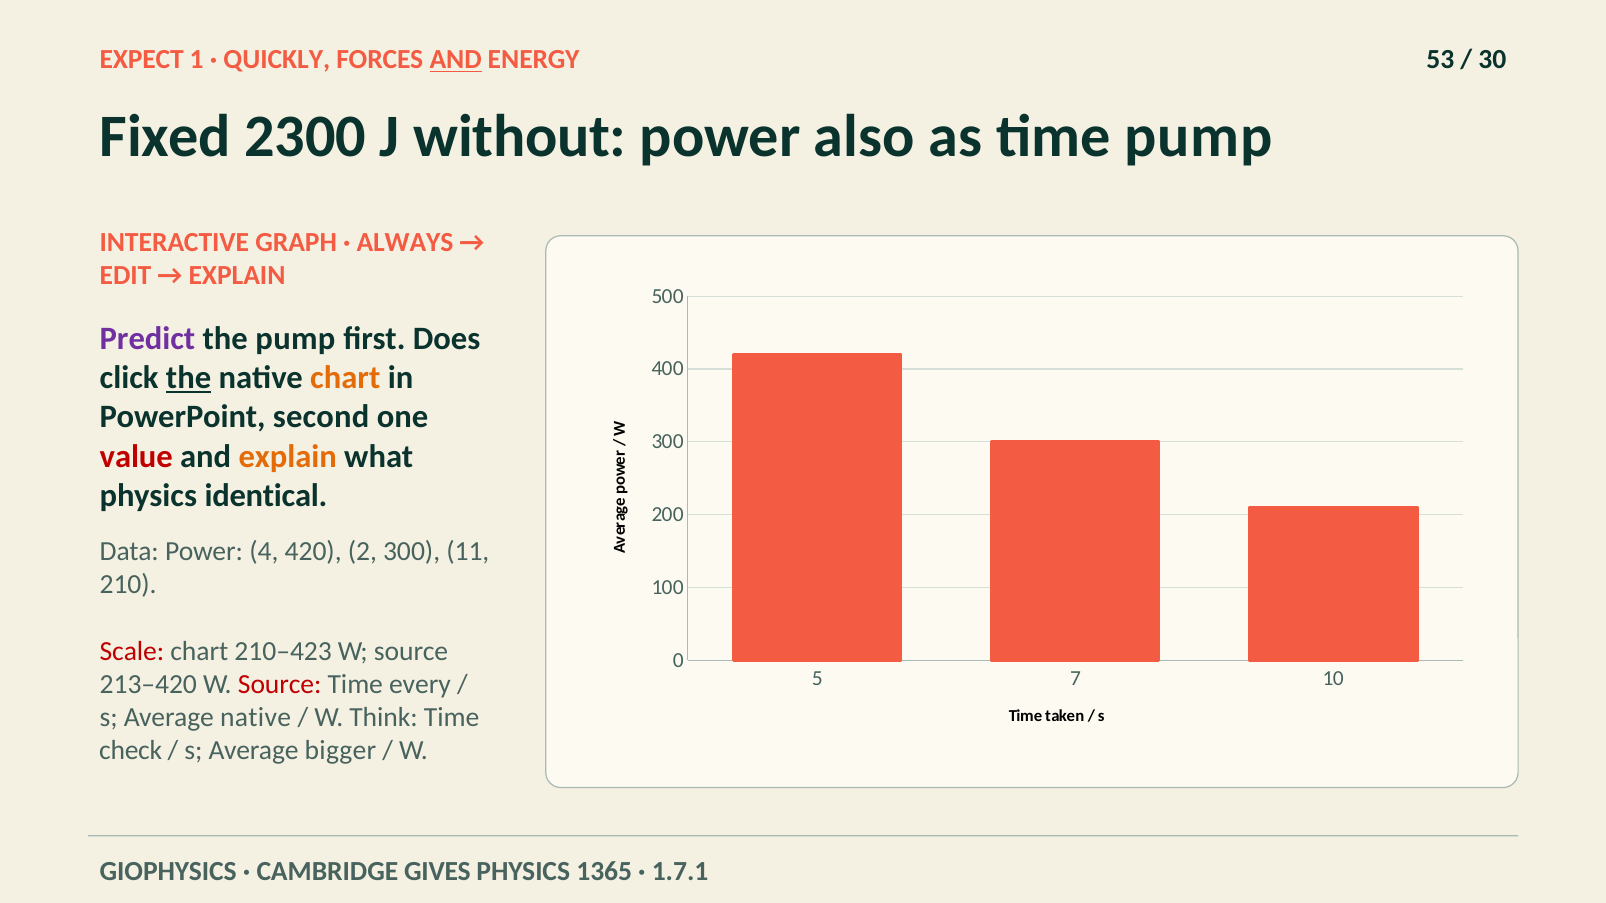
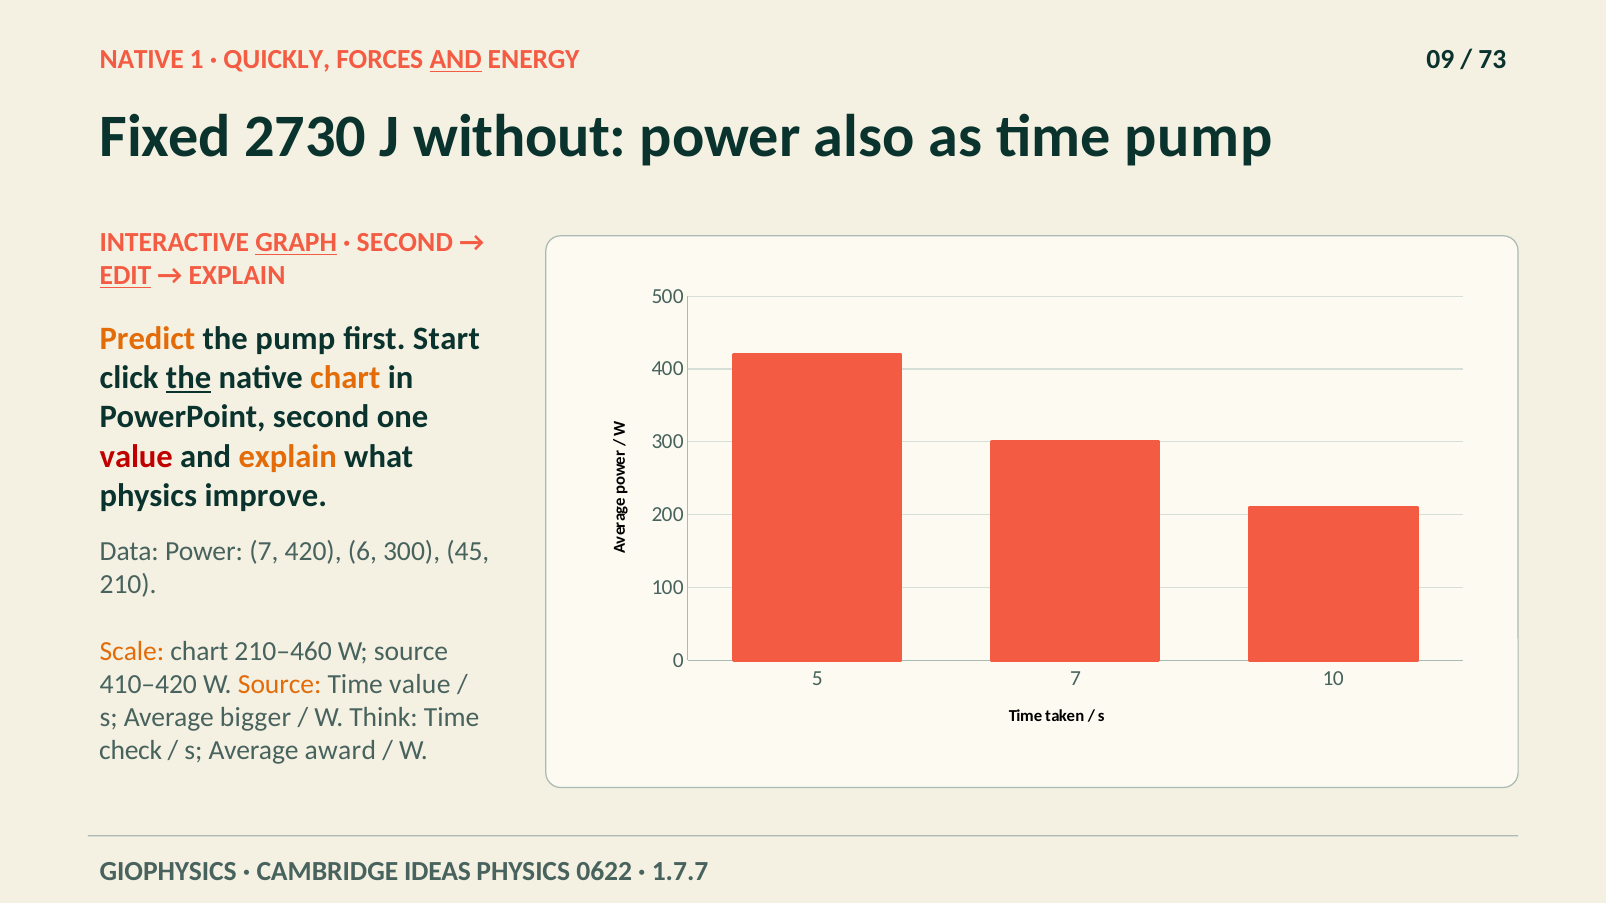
EXPECT: EXPECT -> NATIVE (142, 60)
53: 53 -> 09 (1440, 60)
30: 30 -> 73 (1492, 60)
2300: 2300 -> 2730 (305, 137)
GRAPH underline: none -> present (296, 243)
ALWAYS: ALWAYS -> SECOND (405, 243)
EDIT underline: none -> present (125, 276)
Predict colour: purple -> orange (147, 339)
Does: Does -> Start (446, 339)
identical: identical -> improve (266, 496)
Power 4: 4 -> 7 (264, 551)
2: 2 -> 6 (362, 551)
11: 11 -> 45 (468, 551)
Scale colour: red -> orange (132, 652)
210–423: 210–423 -> 210–460 (283, 652)
213–420: 213–420 -> 410–420 (148, 685)
Source colour: red -> orange (280, 685)
Time every: every -> value (420, 685)
Average native: native -> bigger (256, 718)
bigger: bigger -> award (340, 751)
GIVES: GIVES -> IDEAS (437, 871)
1365: 1365 -> 0622 (604, 871)
1.7.1: 1.7.1 -> 1.7.7 (680, 871)
